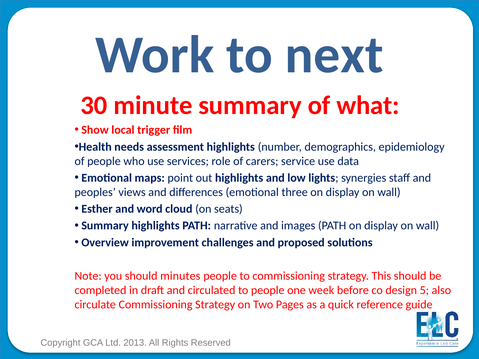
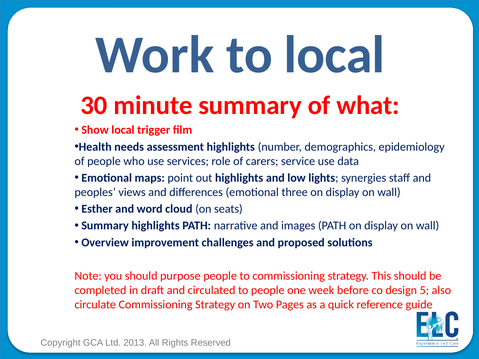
to next: next -> local (334, 55)
minutes: minutes -> purpose (180, 276)
